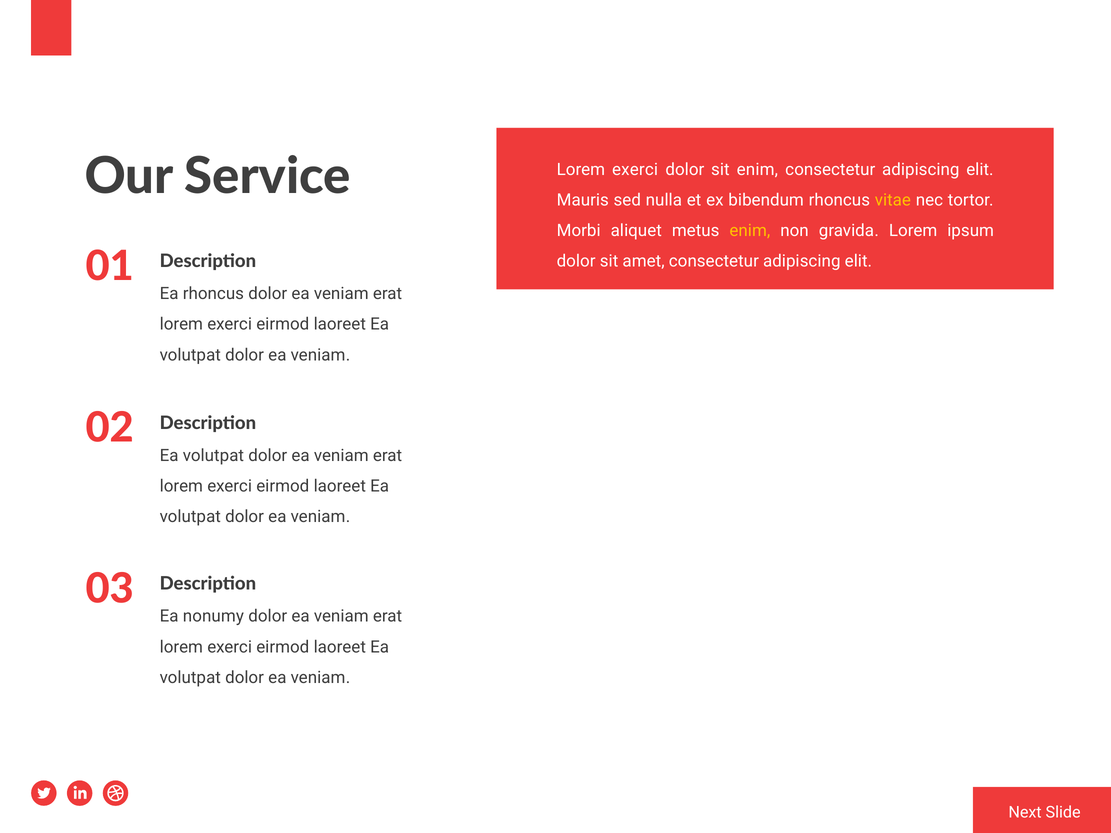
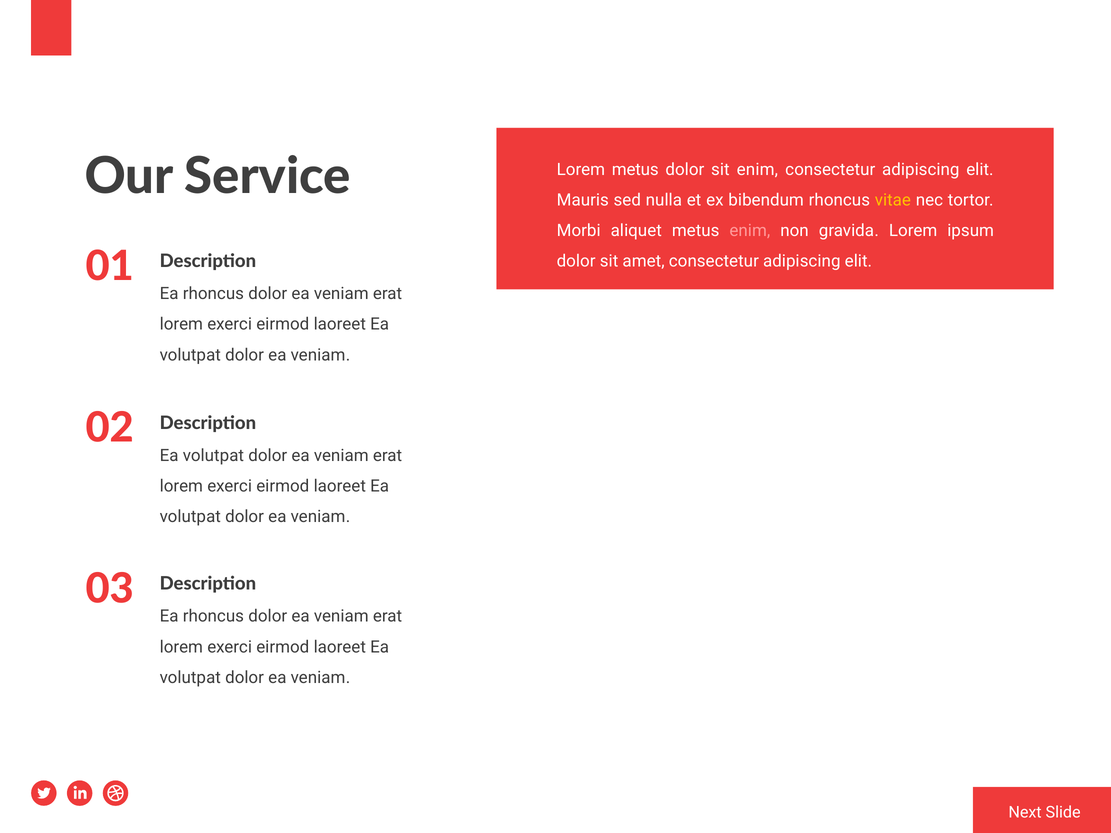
exerci: exerci -> metus (635, 170)
enim colour: yellow -> pink (750, 231)
nonumy: nonumy -> rhoncus (213, 617)
